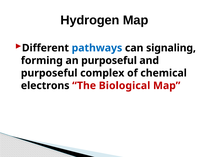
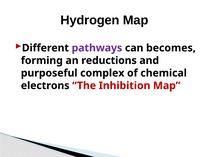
pathways colour: blue -> purple (97, 48)
signaling: signaling -> becomes (171, 48)
an purposeful: purposeful -> reductions (109, 60)
Biological: Biological -> Inhibition (125, 85)
